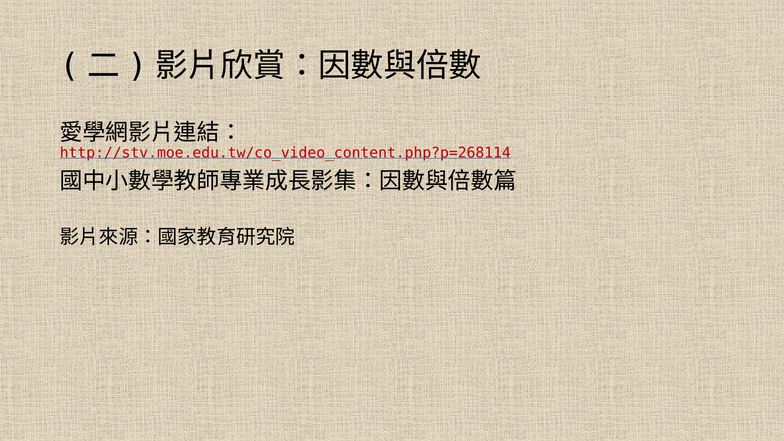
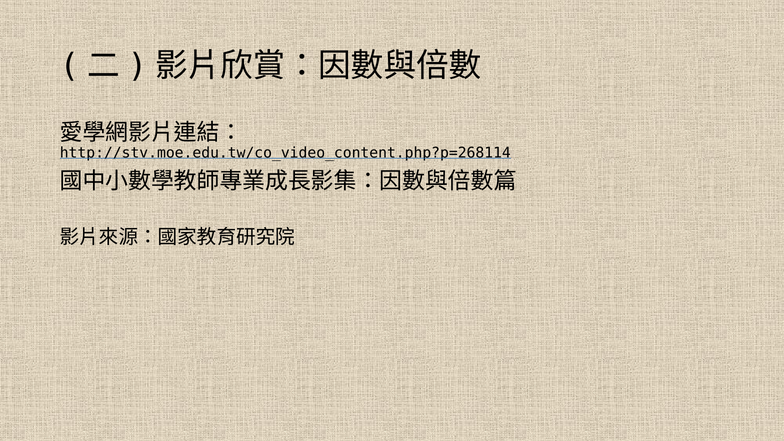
http://stv.moe.edu.tw/co_video_content.php?p=268114 colour: red -> black (285, 153)
